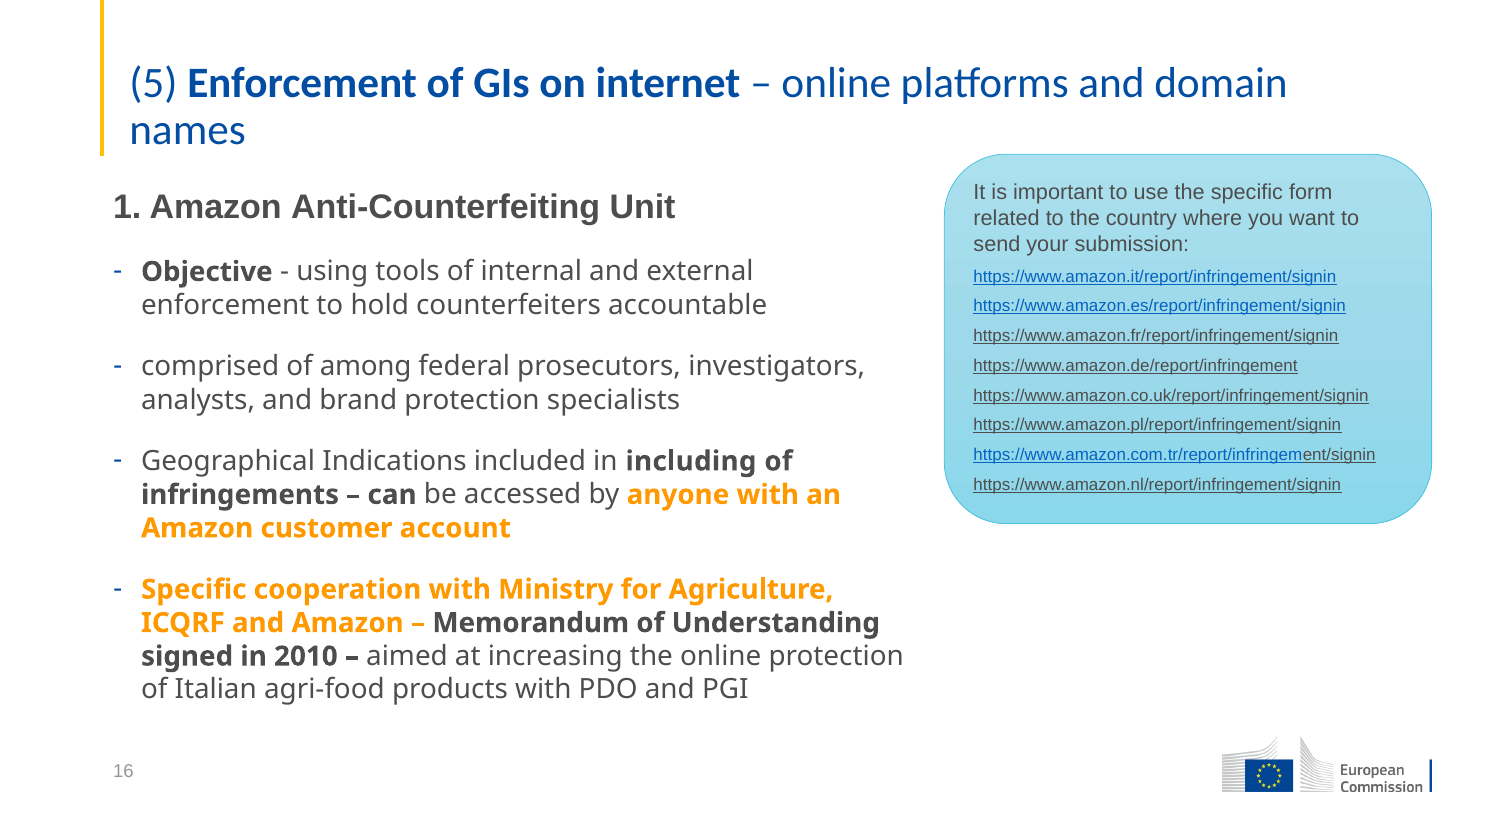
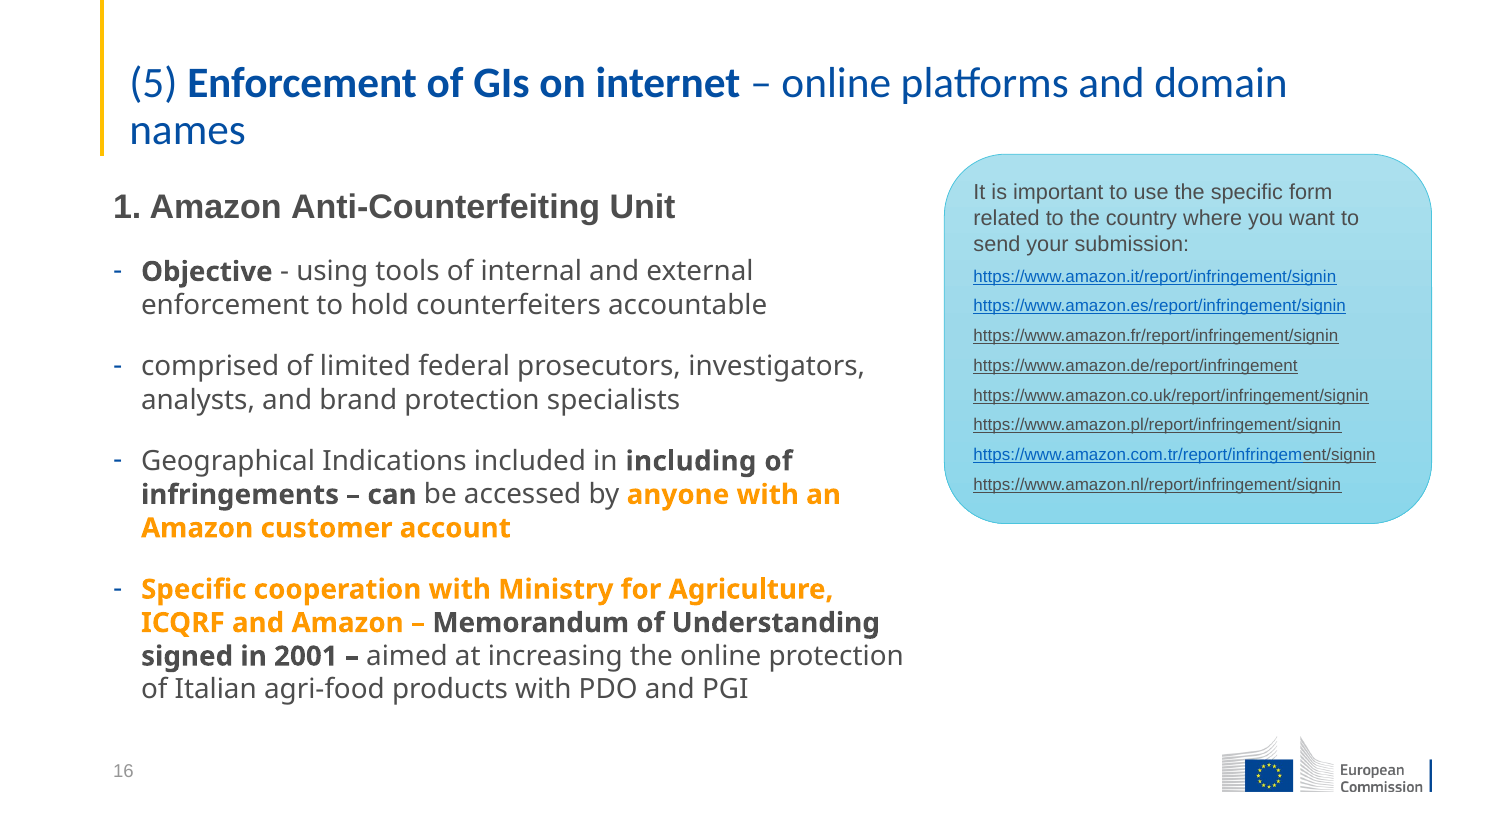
among: among -> limited (365, 366)
2010: 2010 -> 2001 (306, 656)
